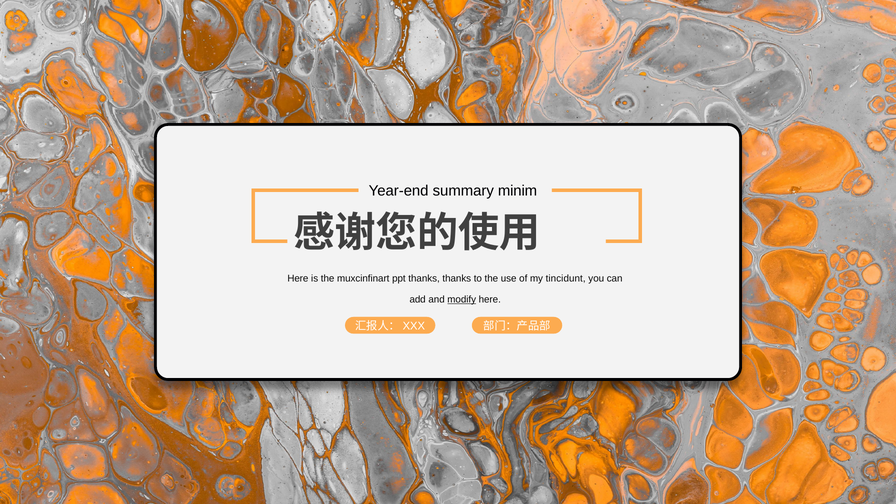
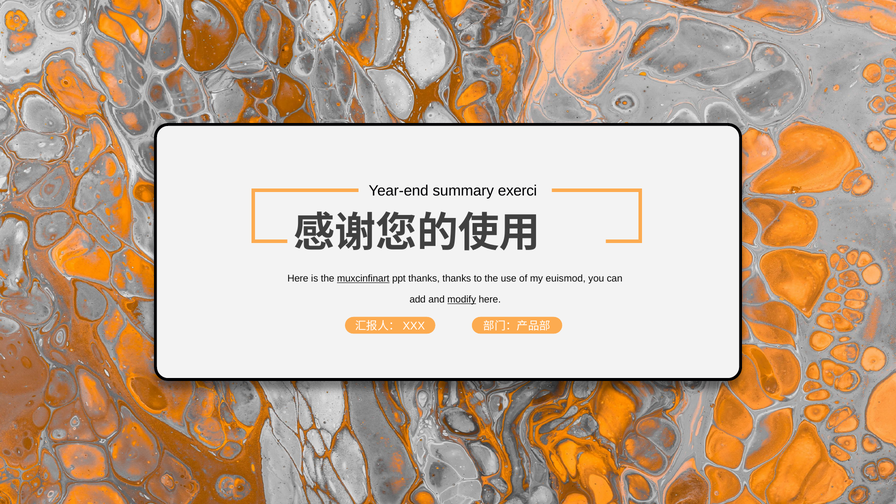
minim: minim -> exerci (518, 191)
muxcinfinart underline: none -> present (363, 278)
tincidunt: tincidunt -> euismod (566, 278)
